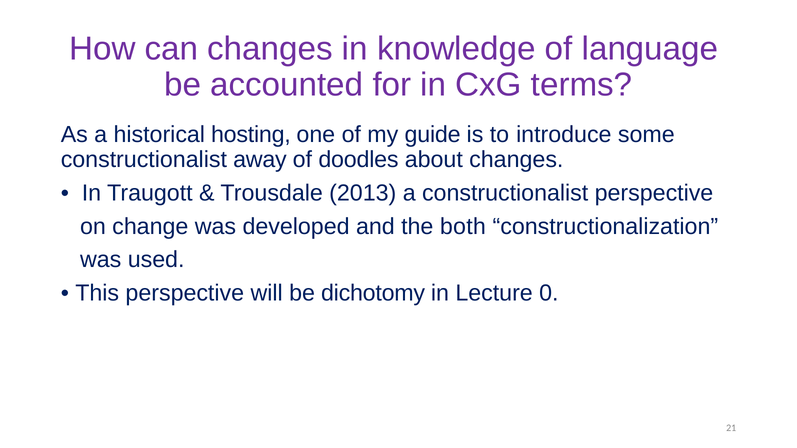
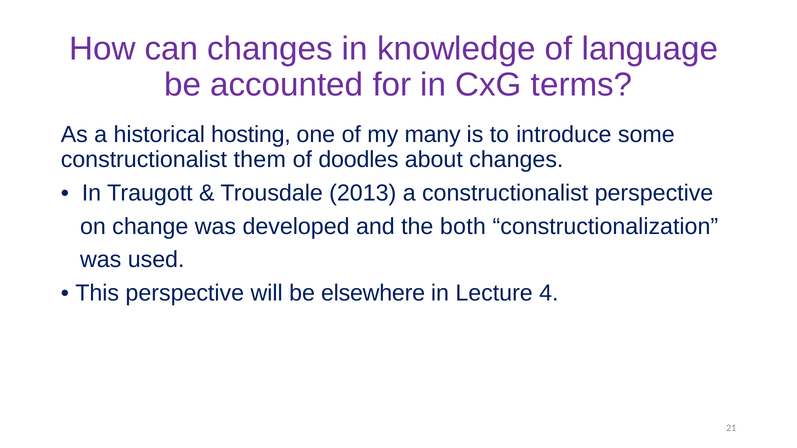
guide: guide -> many (433, 135)
away: away -> them (260, 160)
dichotomy: dichotomy -> elsewhere (373, 293)
0: 0 -> 4 (549, 293)
